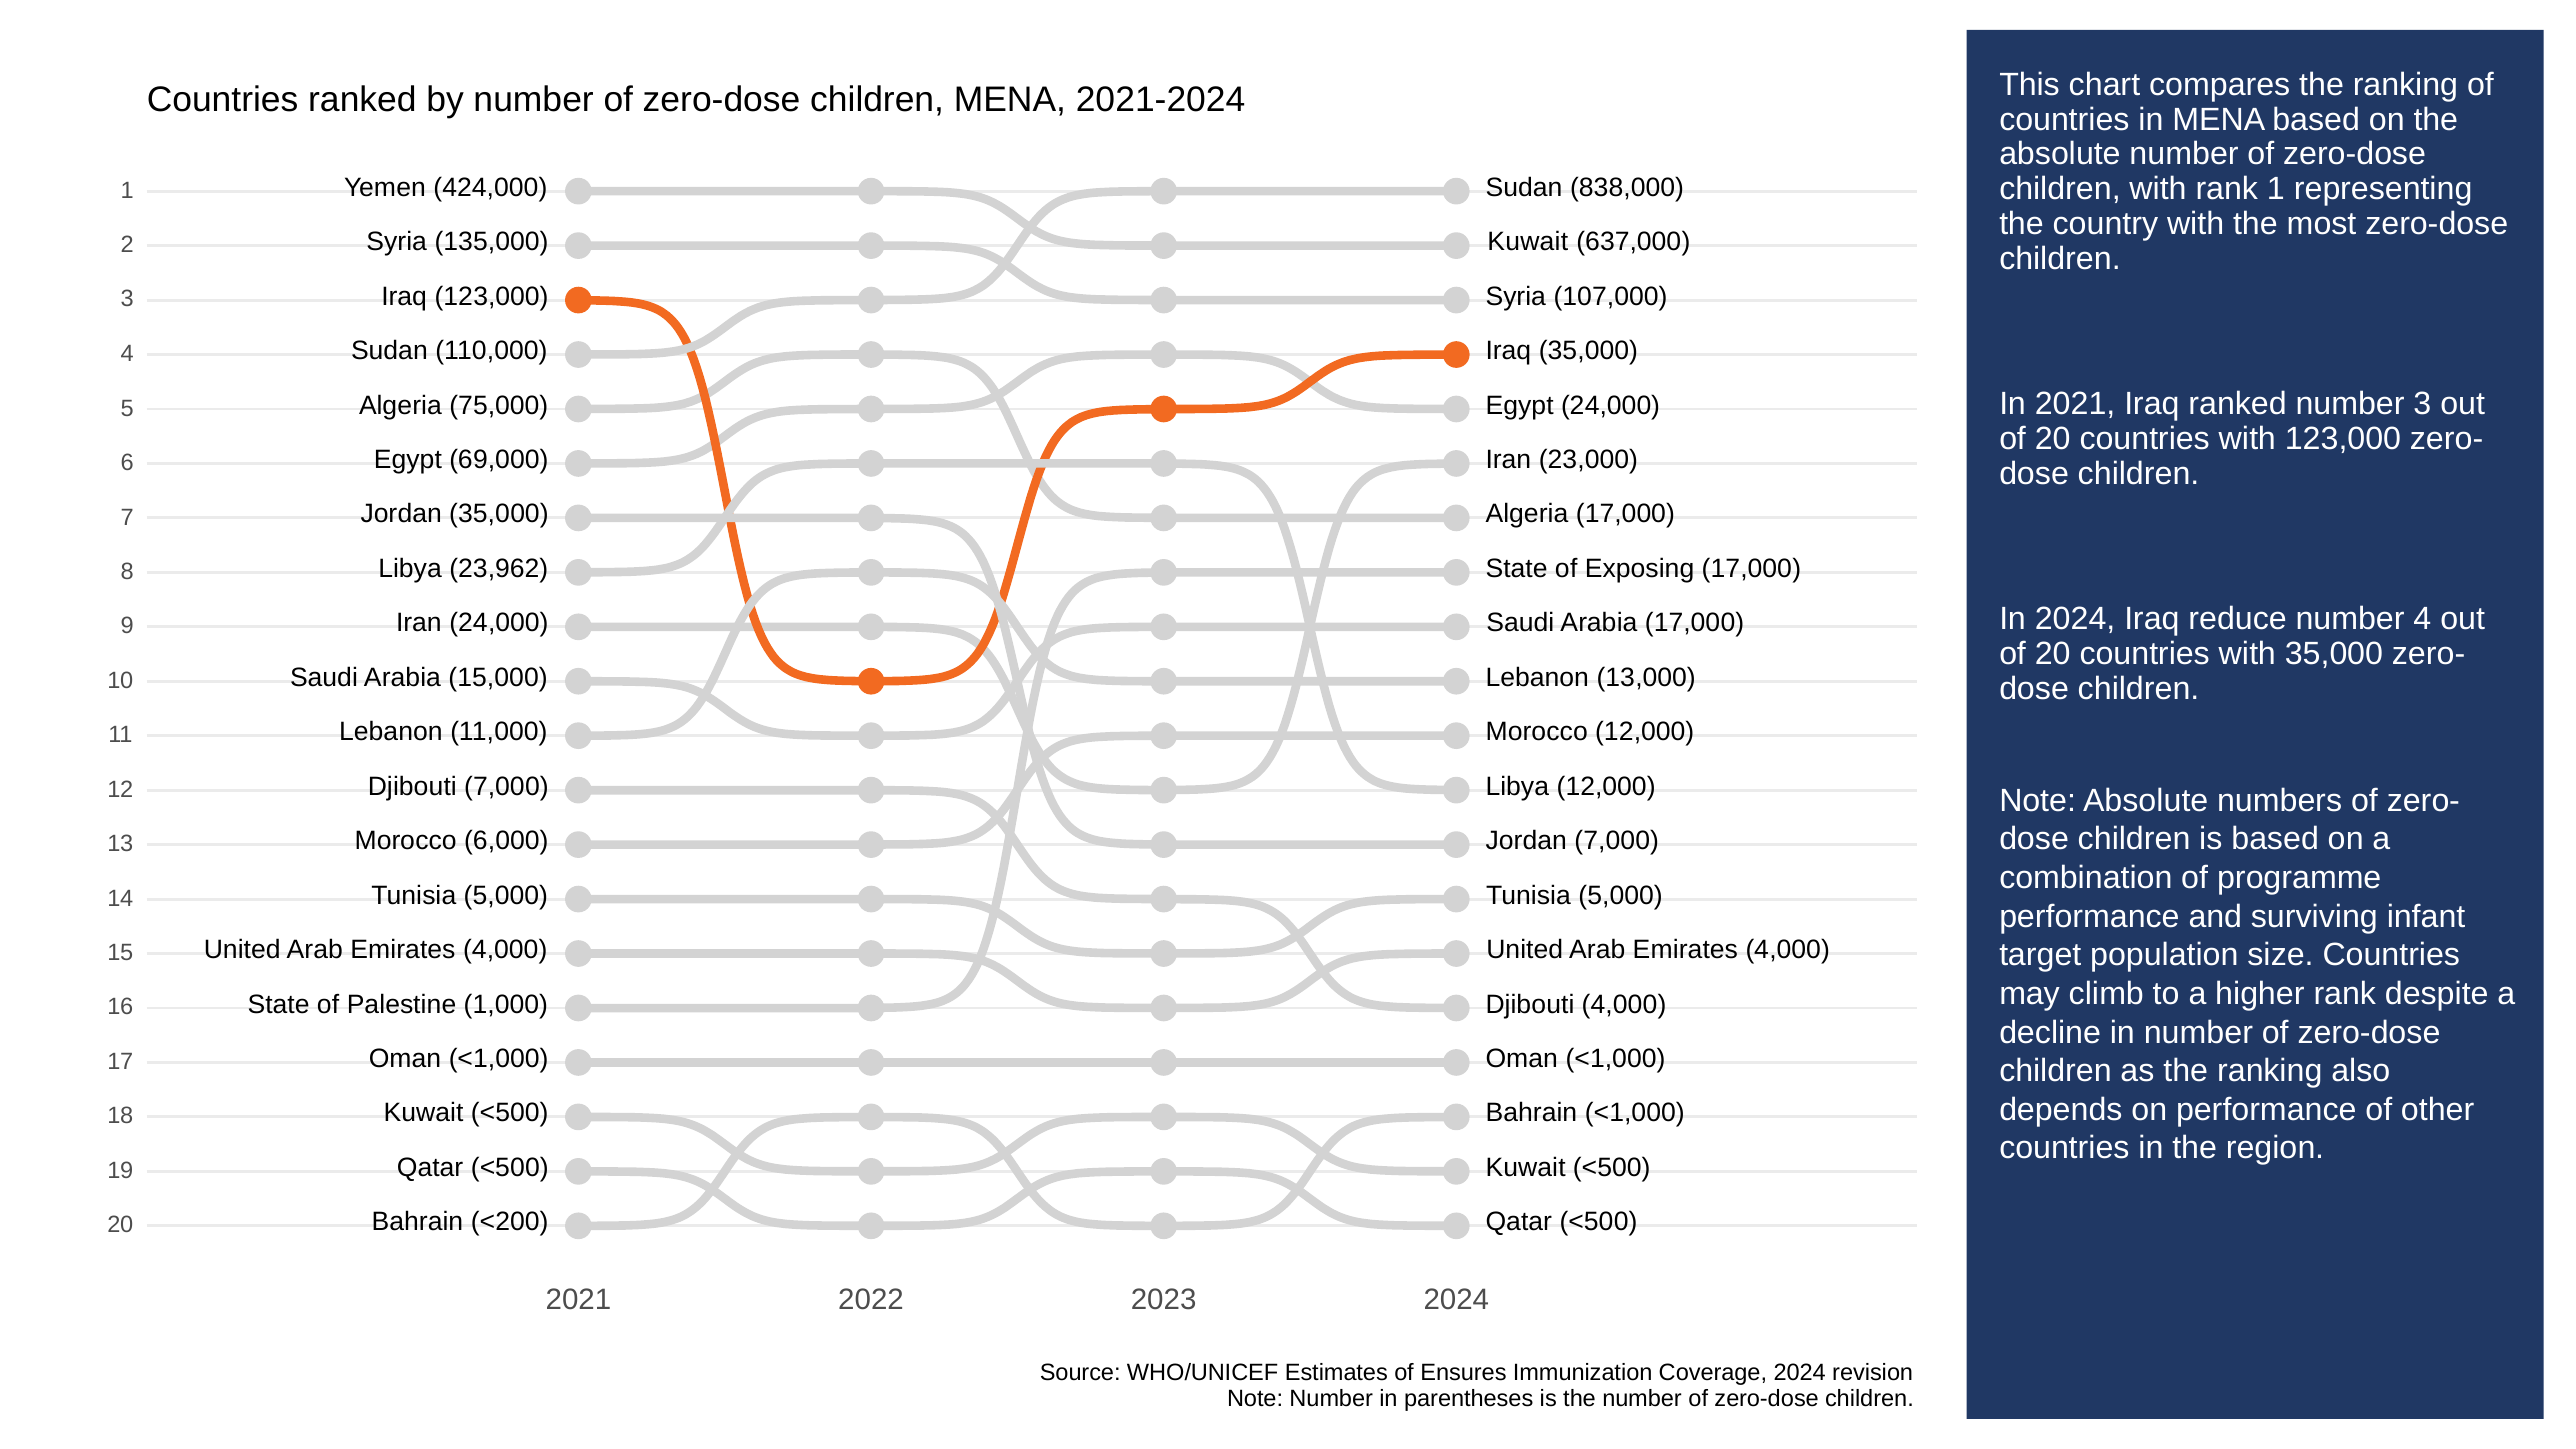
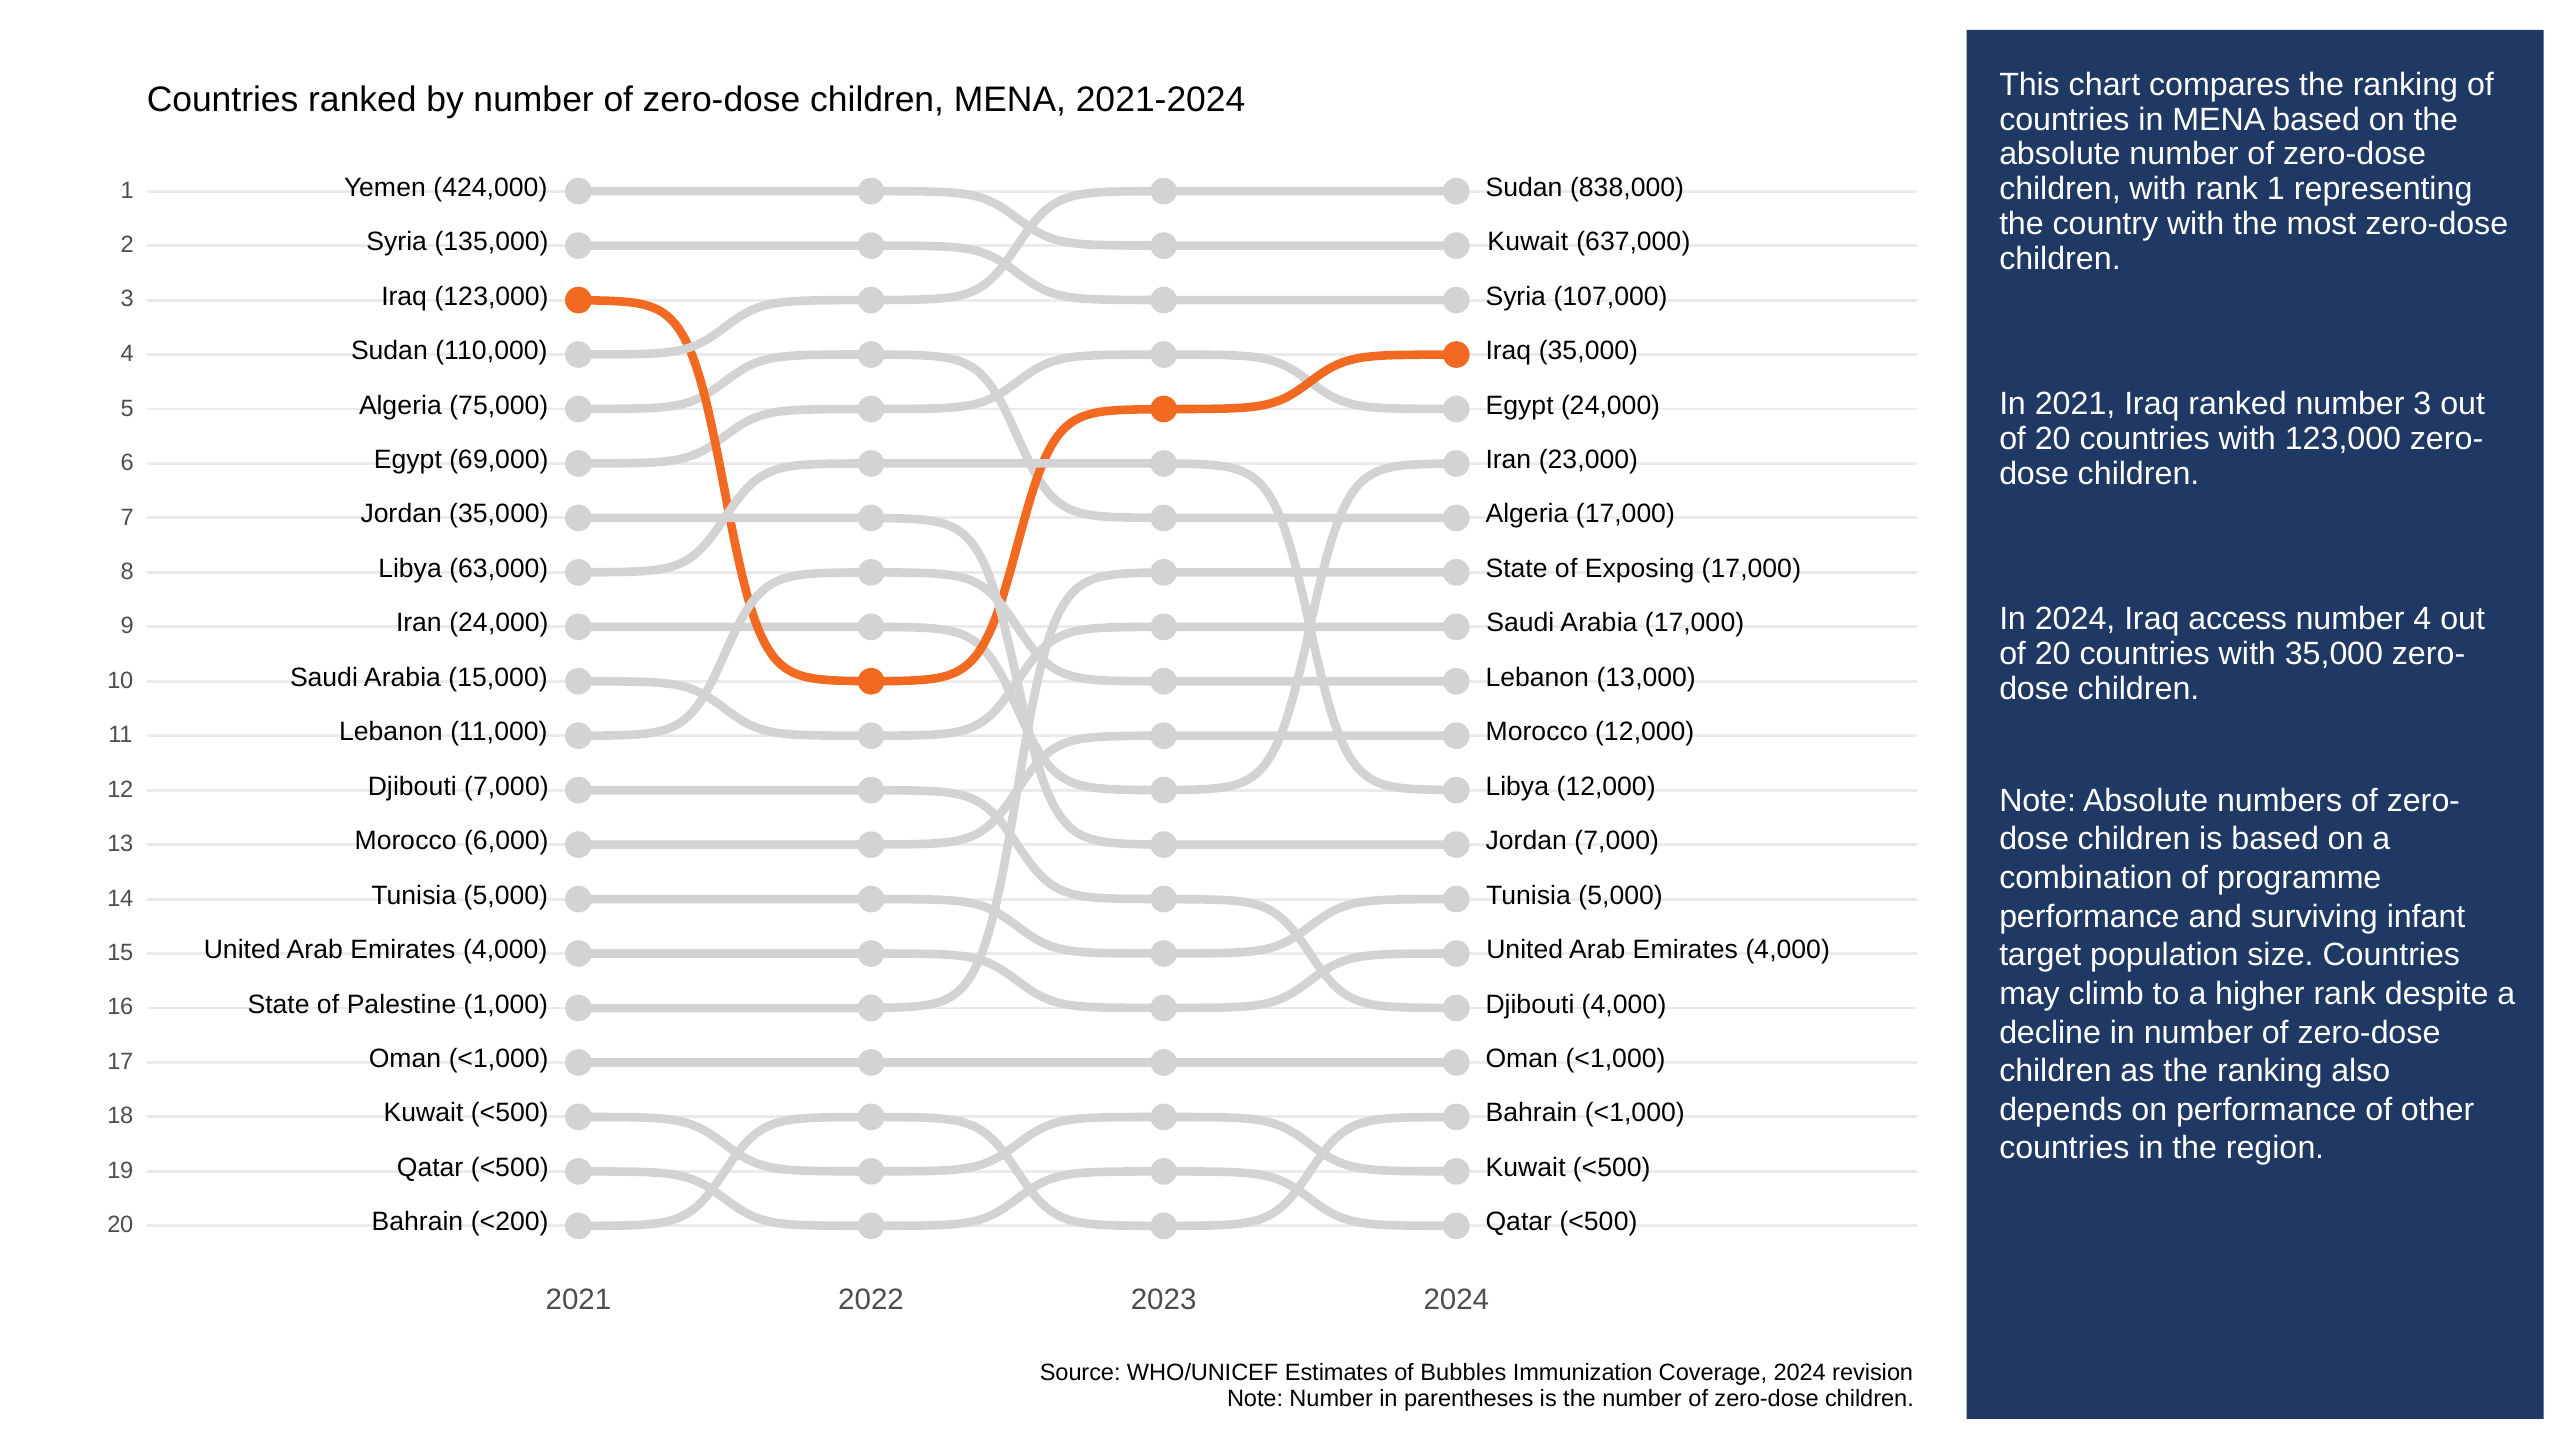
23,962: 23,962 -> 63,000 (499, 569)
reduce: reduce -> access (2238, 619)
Ensures: Ensures -> Bubbles (1463, 1373)
